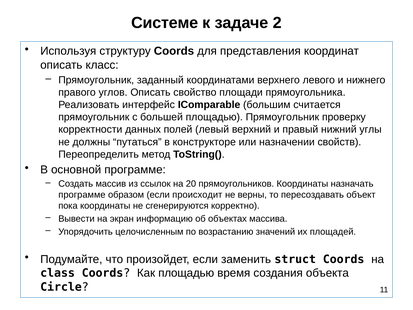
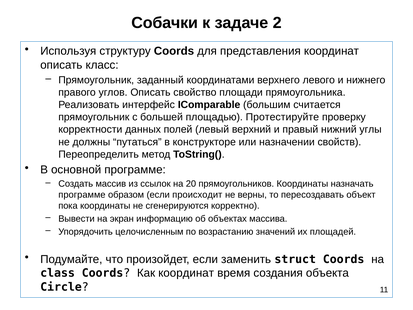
Системе: Системе -> Собачки (165, 23)
площадью Прямоугольник: Прямоугольник -> Протестируйте (282, 117)
Как площадью: площадью -> координат (186, 273)
